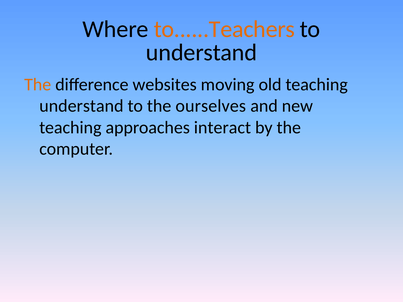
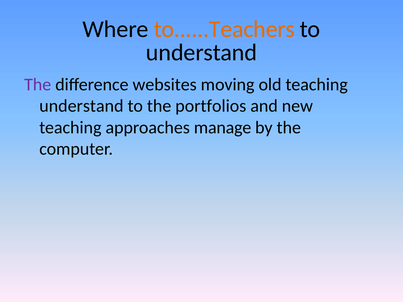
The colour: orange -> purple (38, 85)
ourselves: ourselves -> portfolios (211, 106)
interact: interact -> manage (223, 128)
